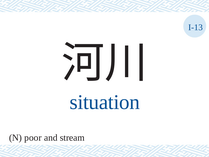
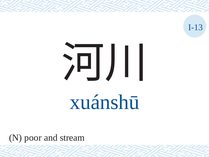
situation: situation -> xuánshū (105, 102)
